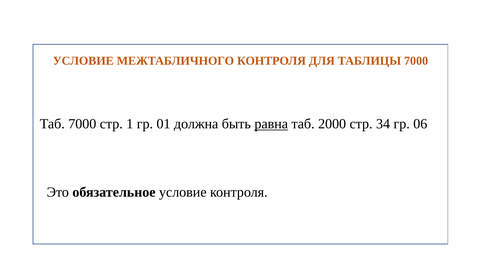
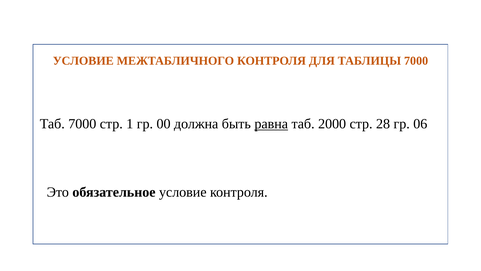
01: 01 -> 00 (164, 124)
34: 34 -> 28 (383, 124)
